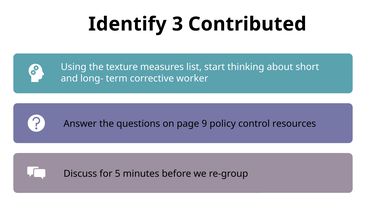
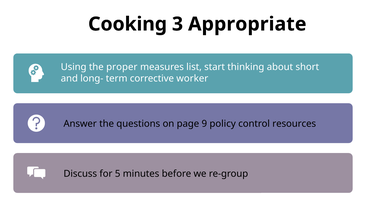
Identify: Identify -> Cooking (128, 24)
Contributed: Contributed -> Appropriate (247, 24)
texture: texture -> proper (122, 67)
